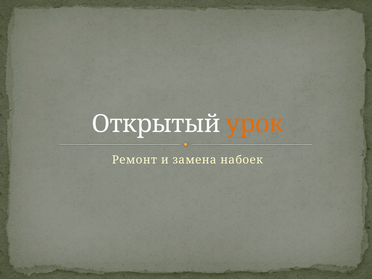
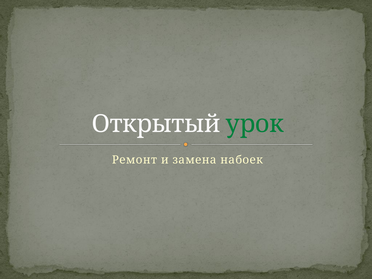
урок colour: orange -> green (255, 124)
